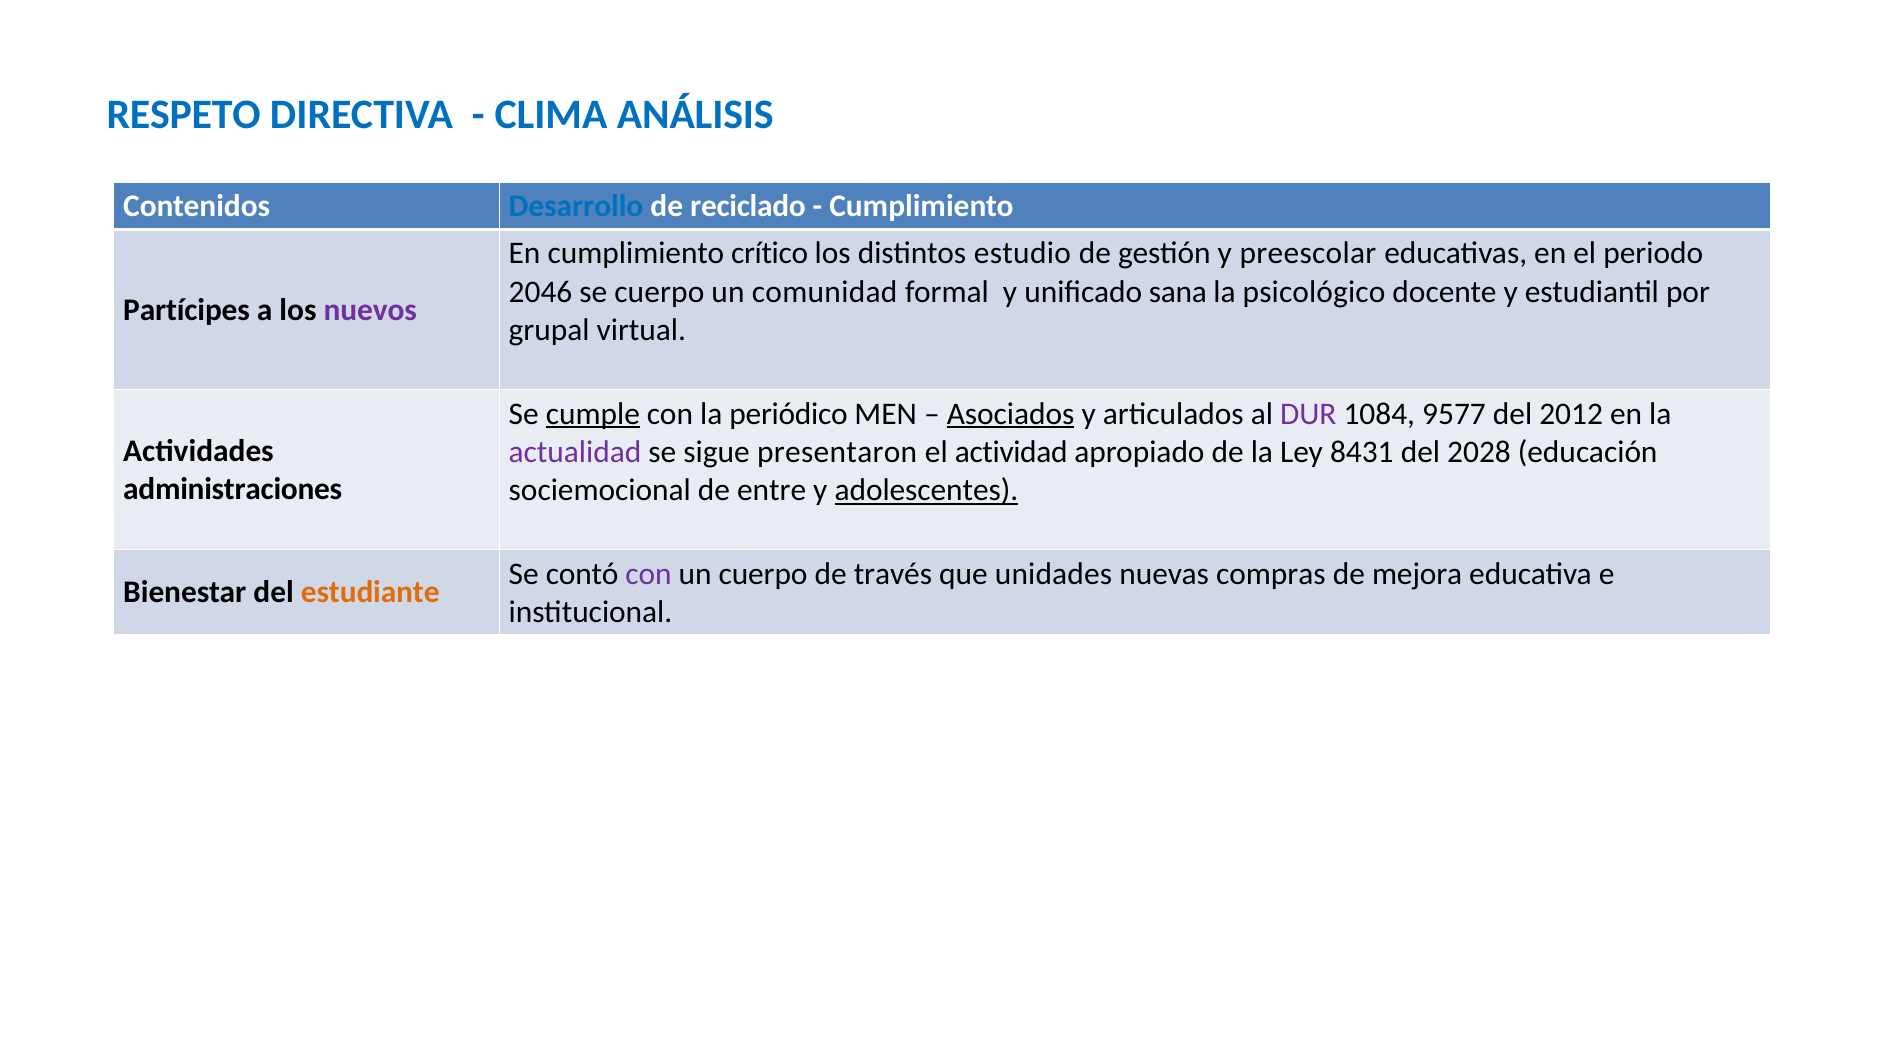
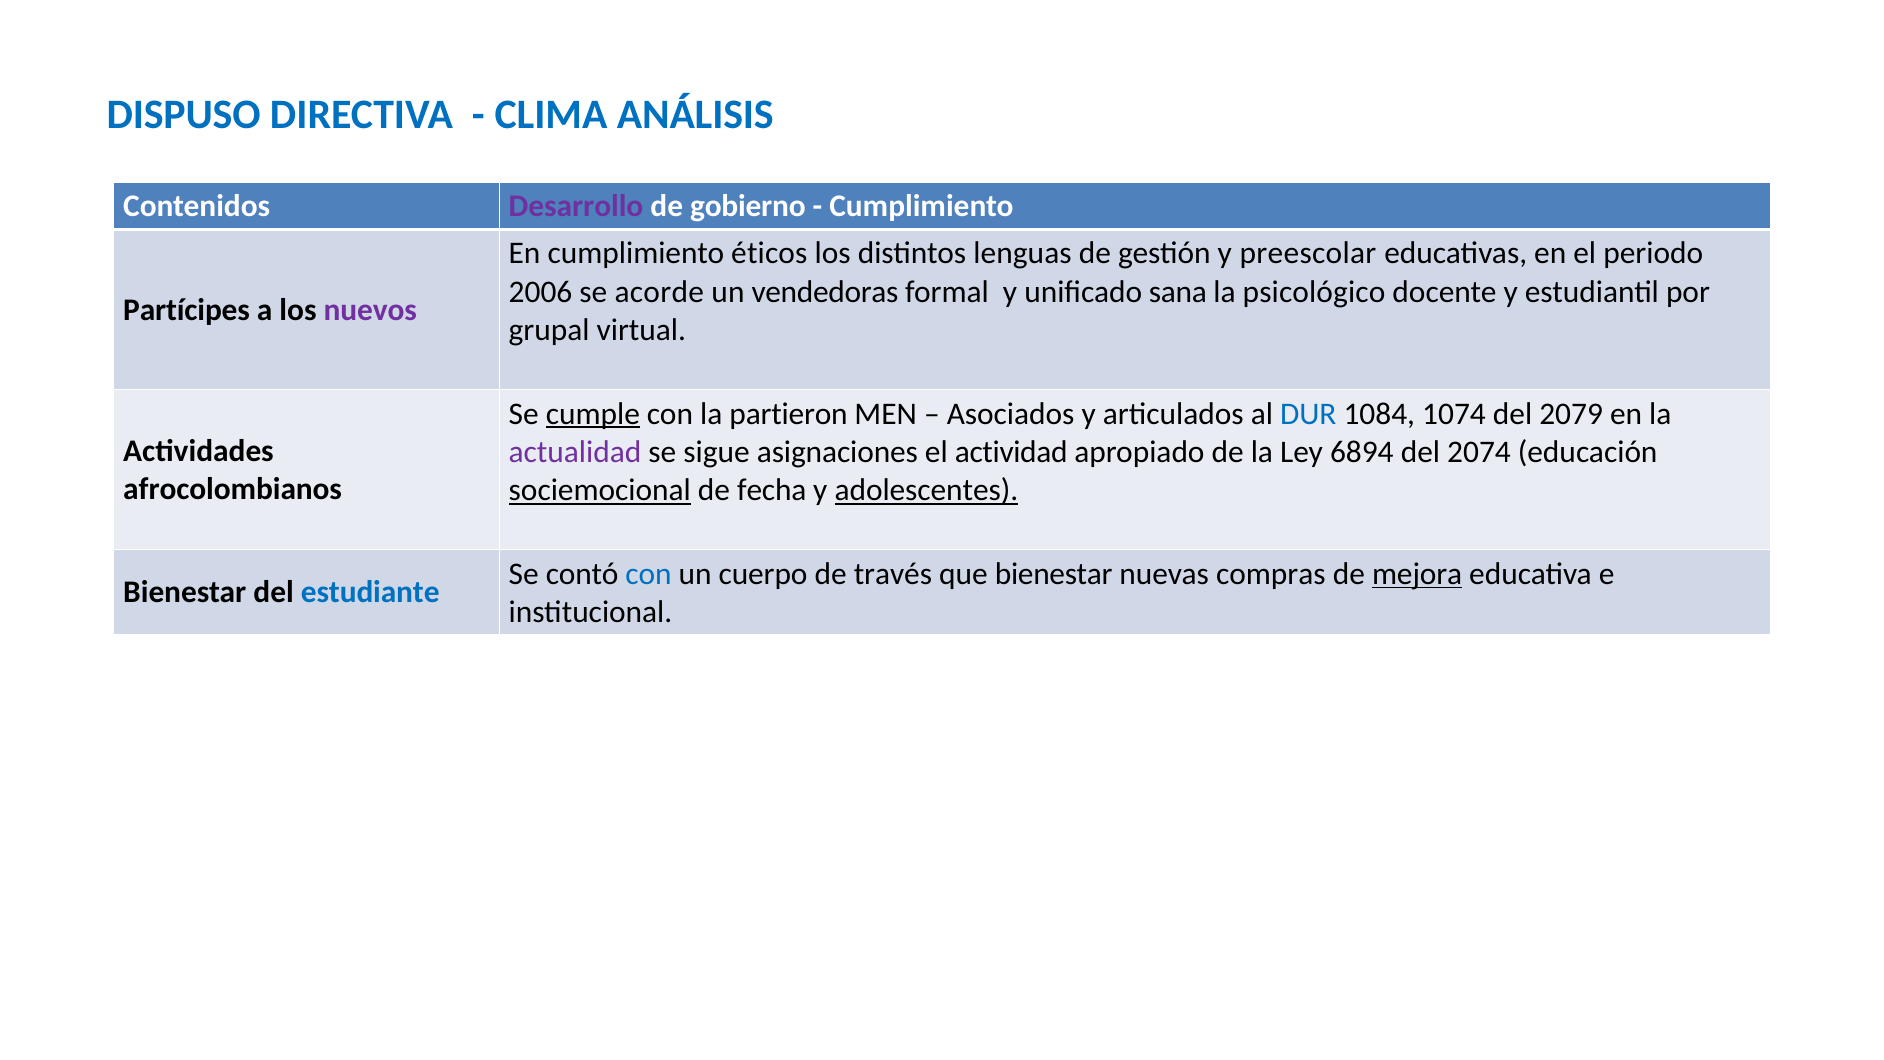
RESPETO: RESPETO -> DISPUSO (184, 115)
Desarrollo colour: blue -> purple (576, 206)
reciclado: reciclado -> gobierno (748, 206)
crítico: crítico -> éticos (769, 253)
estudio: estudio -> lenguas (1023, 253)
2046: 2046 -> 2006 (541, 292)
se cuerpo: cuerpo -> acorde (659, 292)
comunidad: comunidad -> vendedoras (825, 292)
periódico: periódico -> partieron (789, 414)
Asociados underline: present -> none (1011, 414)
DUR colour: purple -> blue (1308, 414)
9577: 9577 -> 1074 (1454, 414)
2012: 2012 -> 2079 (1571, 414)
presentaron: presentaron -> asignaciones (837, 452)
8431: 8431 -> 6894 (1362, 452)
2028: 2028 -> 2074 (1479, 452)
administraciones: administraciones -> afrocolombianos (233, 489)
sociemocional underline: none -> present (600, 490)
entre: entre -> fecha (772, 490)
con colour: purple -> blue (648, 574)
que unidades: unidades -> bienestar (1054, 574)
mejora underline: none -> present (1417, 574)
estudiante colour: orange -> blue (370, 592)
